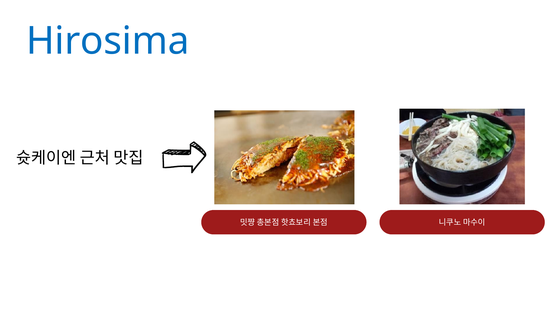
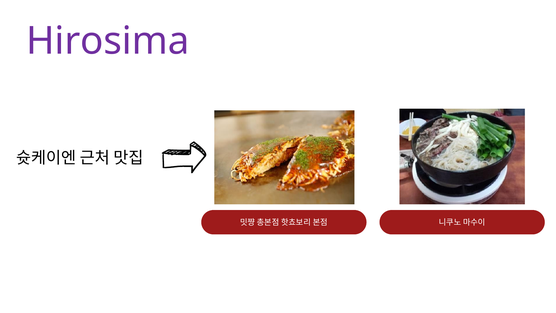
Hirosima colour: blue -> purple (108, 41)
